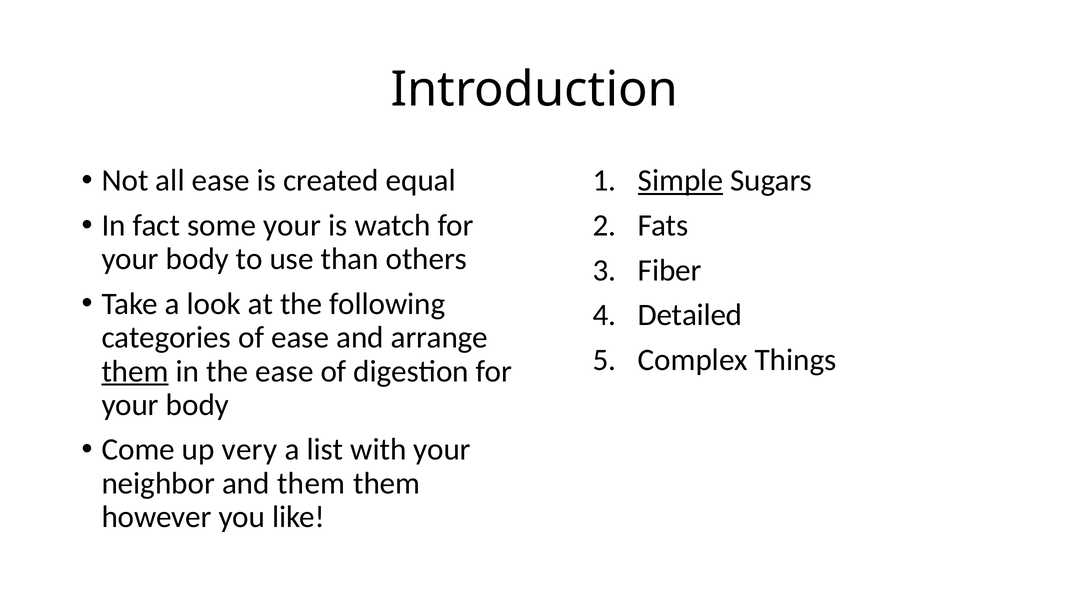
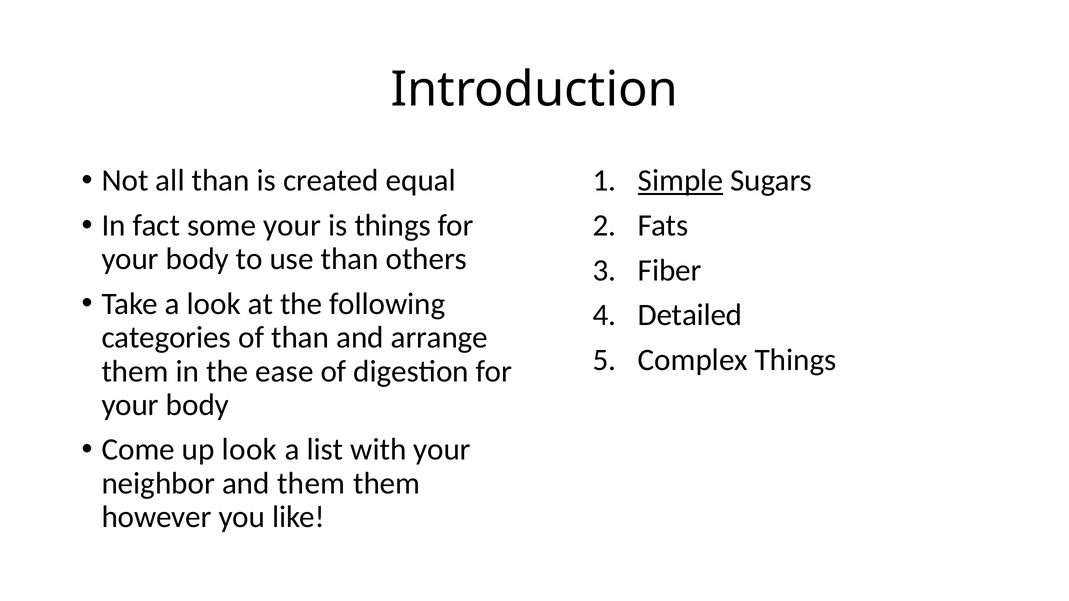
all ease: ease -> than (221, 181)
is watch: watch -> things (393, 226)
of ease: ease -> than (300, 338)
them underline: present -> none (135, 371)
up very: very -> look (250, 450)
